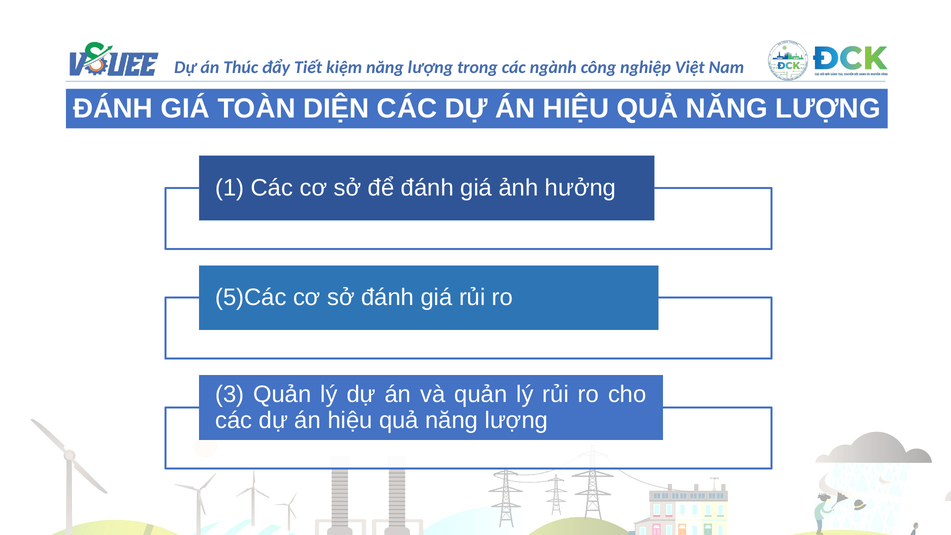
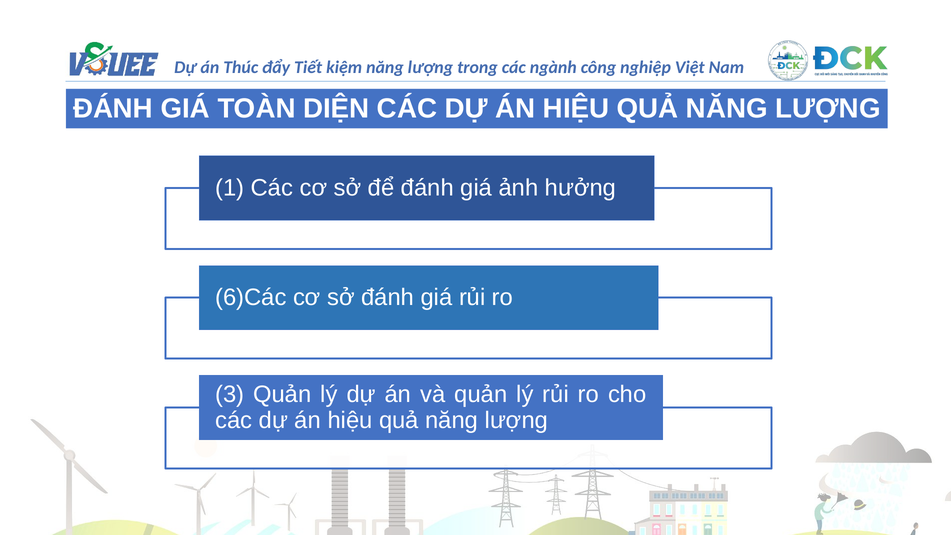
5)Các: 5)Các -> 6)Các (251, 298)
